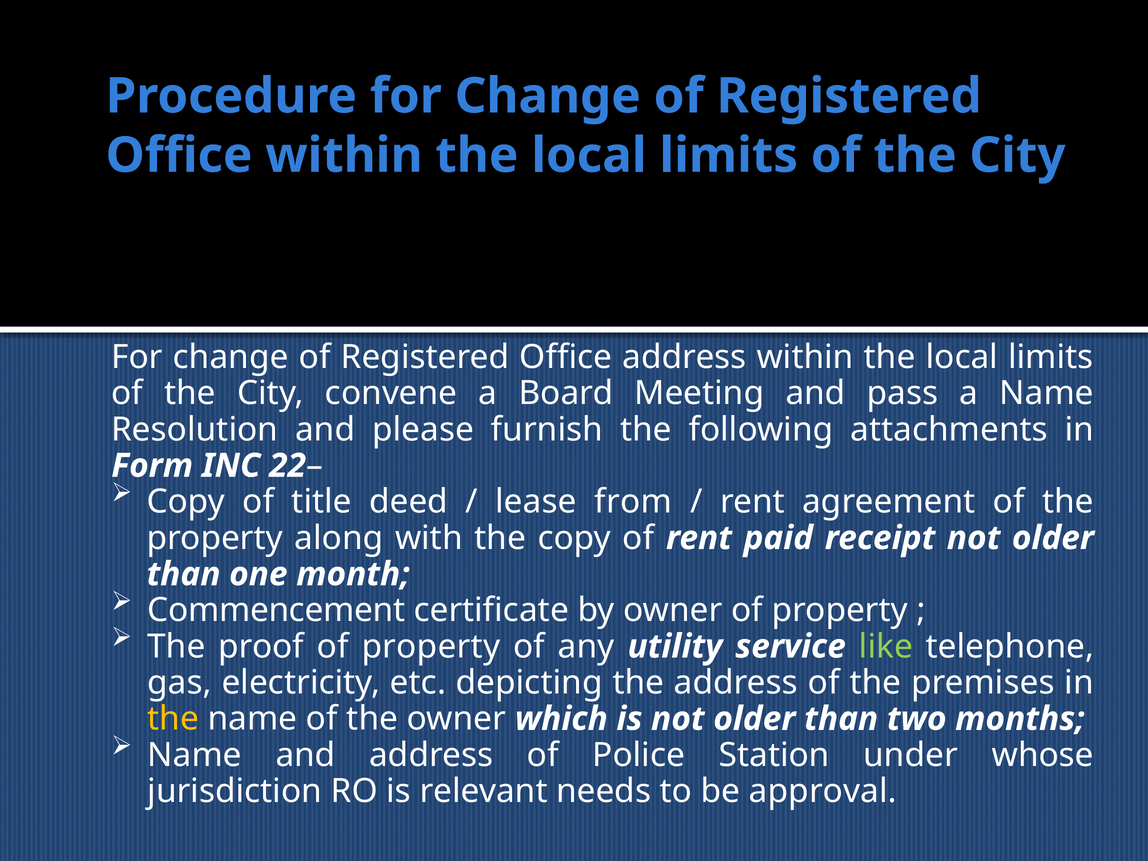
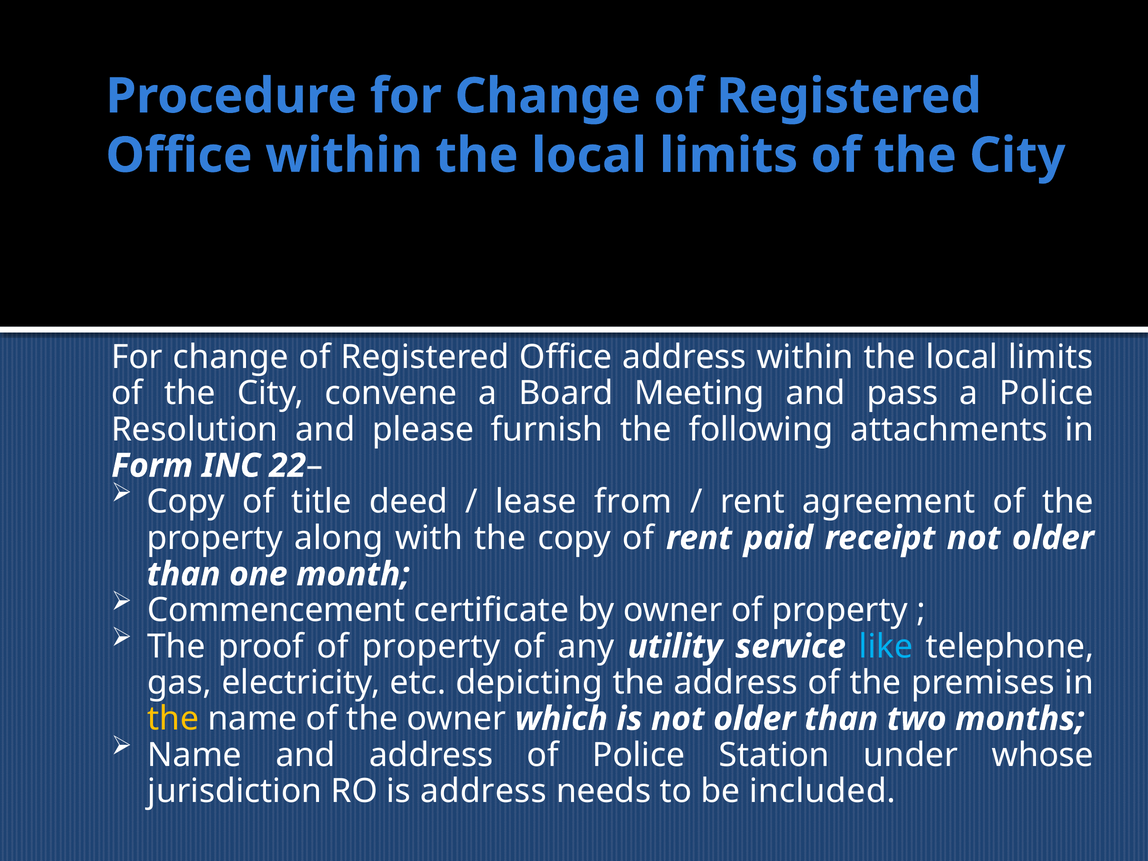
a Name: Name -> Police (1046, 393)
like colour: light green -> light blue (886, 647)
is relevant: relevant -> address (483, 791)
approval: approval -> included (823, 791)
